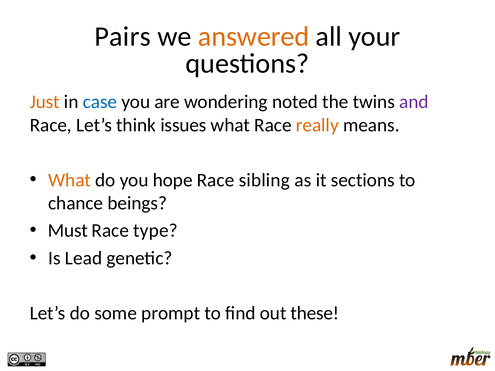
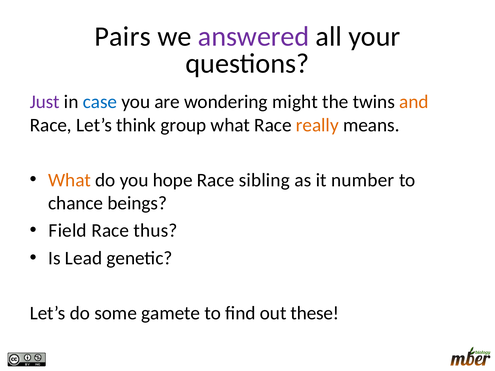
answered colour: orange -> purple (254, 36)
Just colour: orange -> purple (45, 102)
noted: noted -> might (295, 102)
and colour: purple -> orange (414, 102)
issues: issues -> group (183, 125)
sections: sections -> number (363, 180)
Must: Must -> Field (68, 231)
type: type -> thus (156, 231)
prompt: prompt -> gamete (171, 313)
